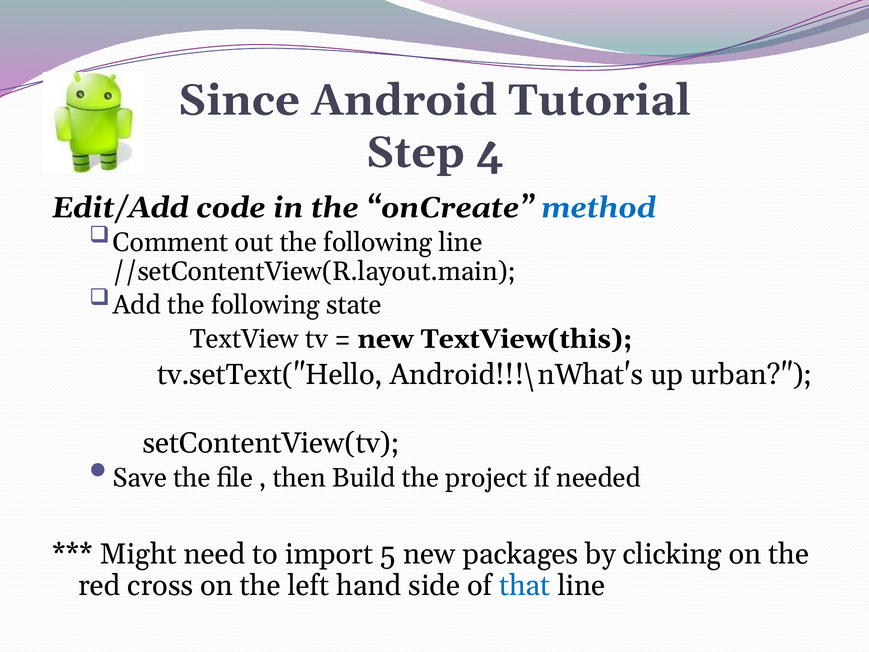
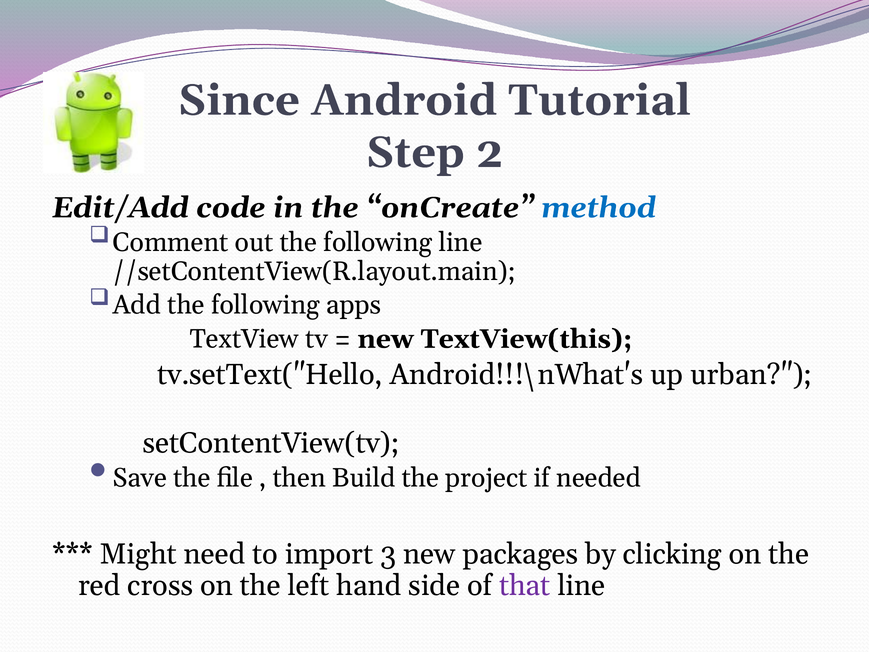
4: 4 -> 2 (489, 152)
state: state -> apps (354, 305)
5: 5 -> 3 (388, 554)
that colour: blue -> purple (525, 585)
